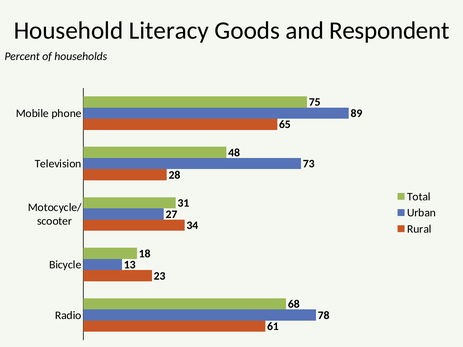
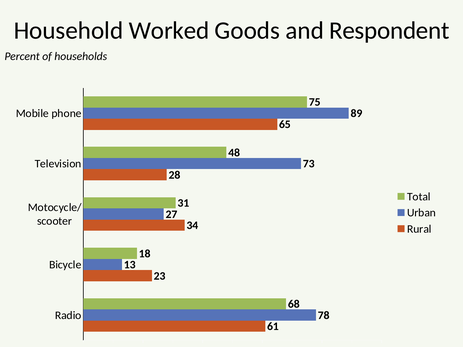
Literacy: Literacy -> Worked (169, 31)
